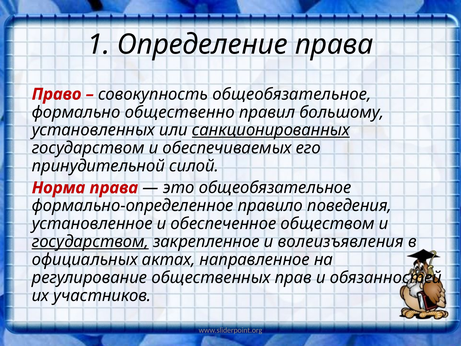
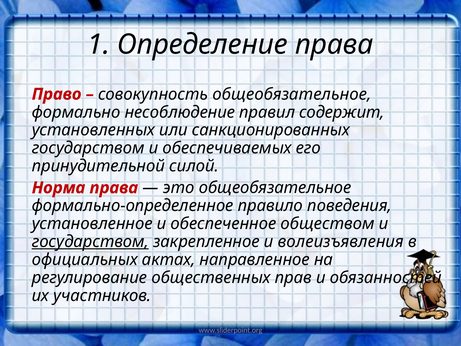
общественно: общественно -> несоблюдение (180, 112)
большому: большому -> содержит (342, 112)
санкционированных underline: present -> none (271, 130)
